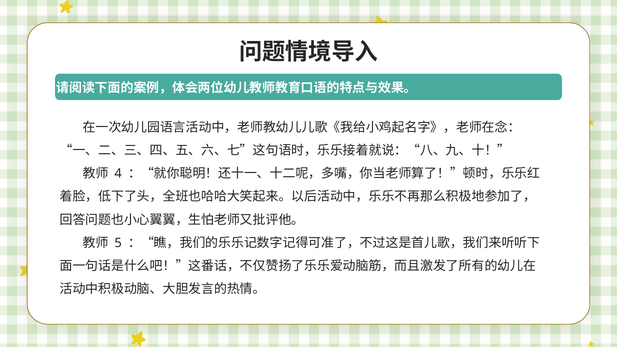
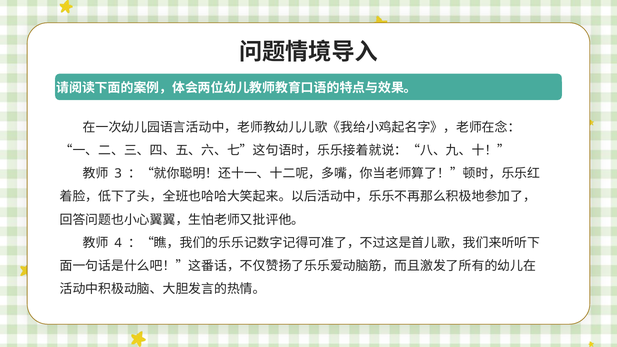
4: 4 -> 3 (118, 174)
5: 5 -> 4 (118, 243)
